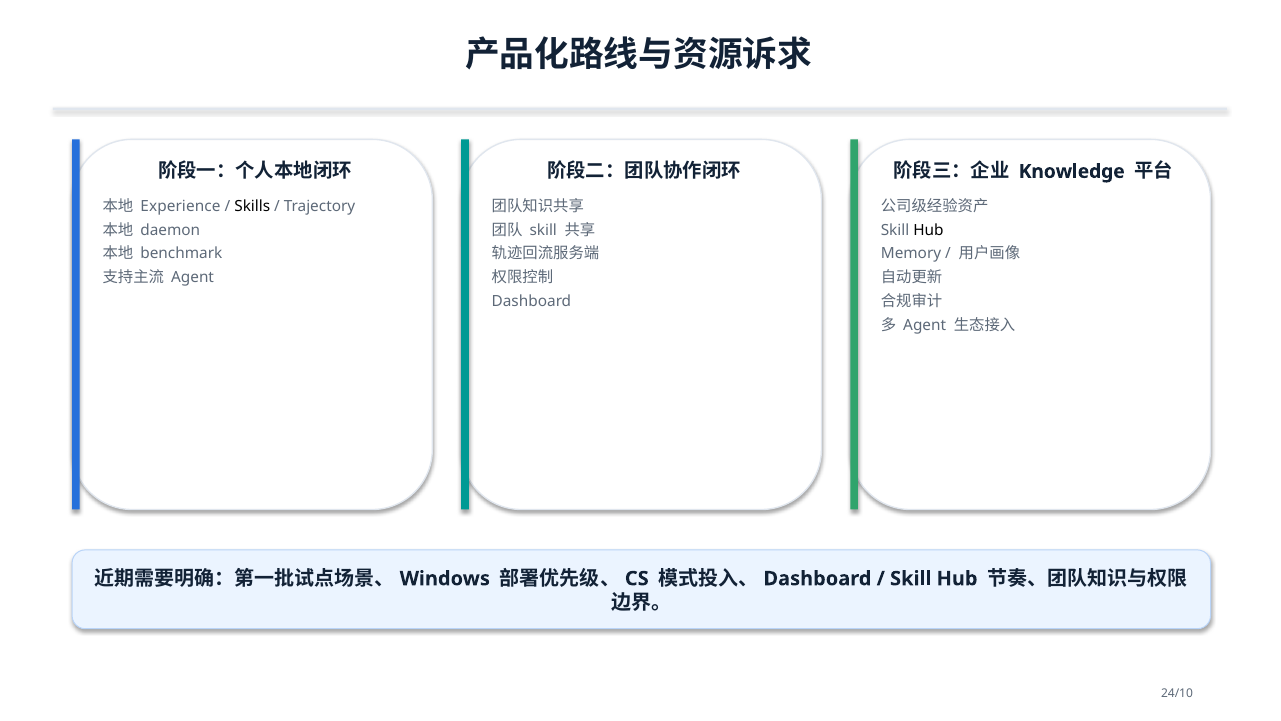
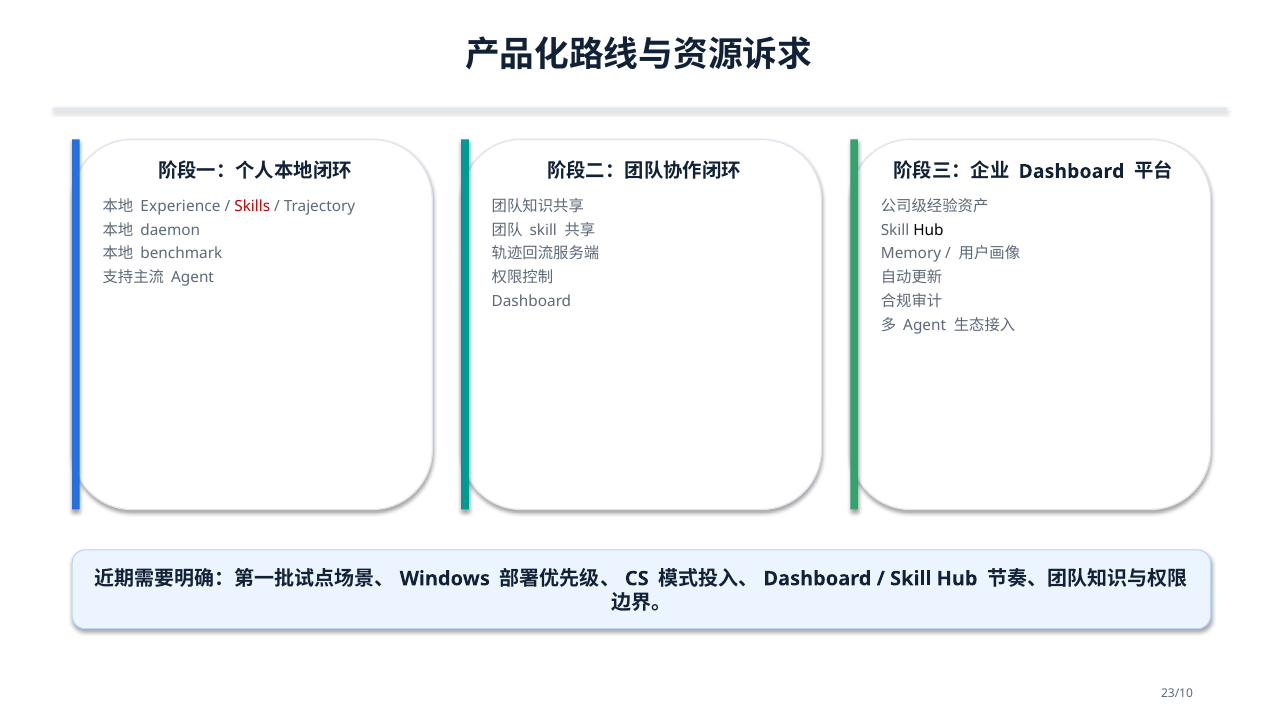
Knowledge: Knowledge -> Dashboard (1072, 171)
Skills colour: black -> red (252, 206)
24/10: 24/10 -> 23/10 (1177, 693)
